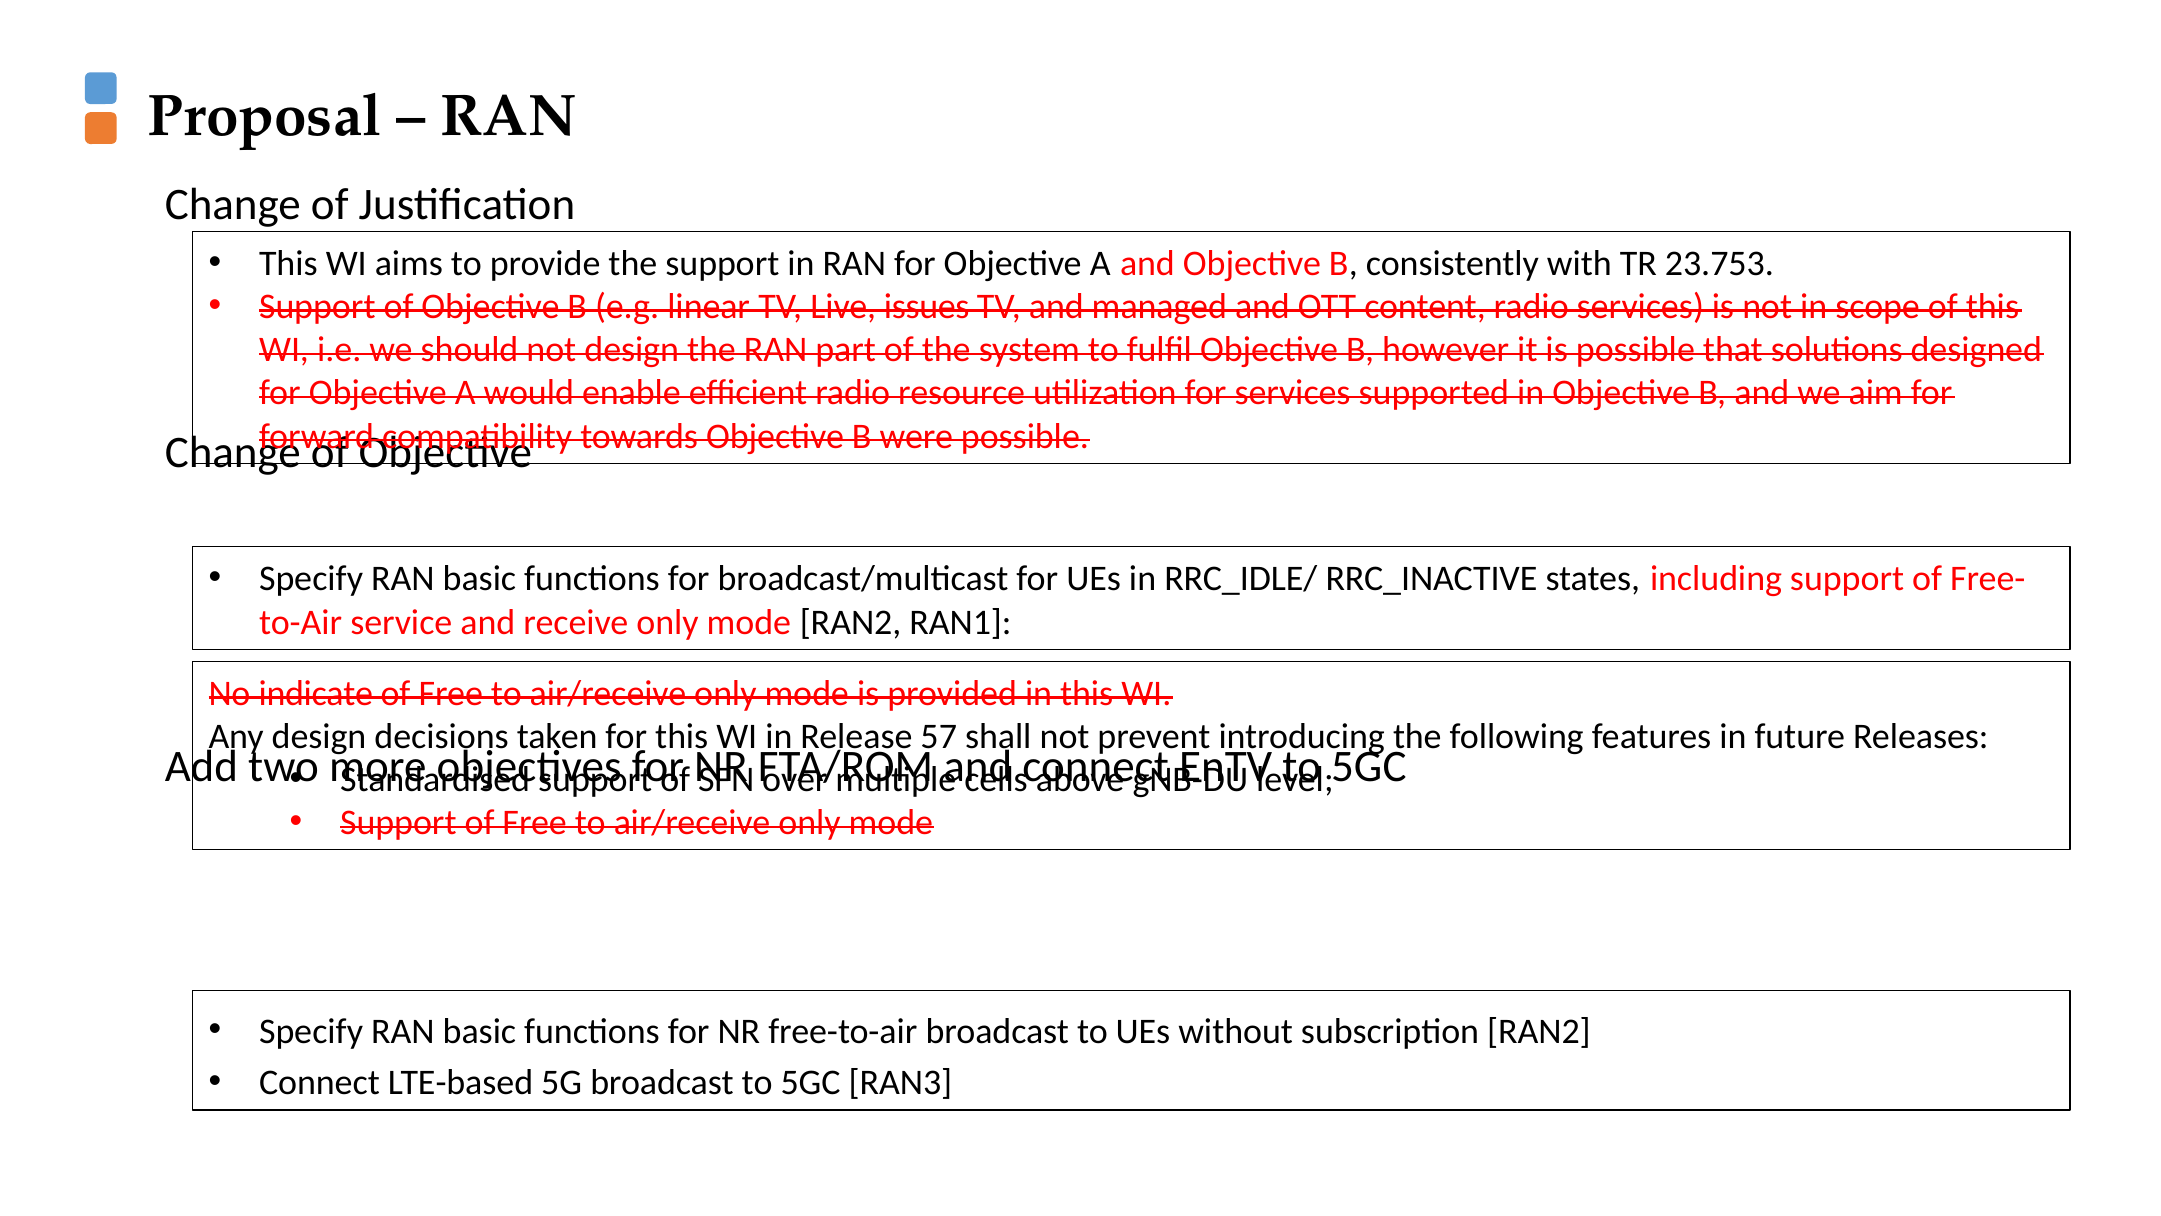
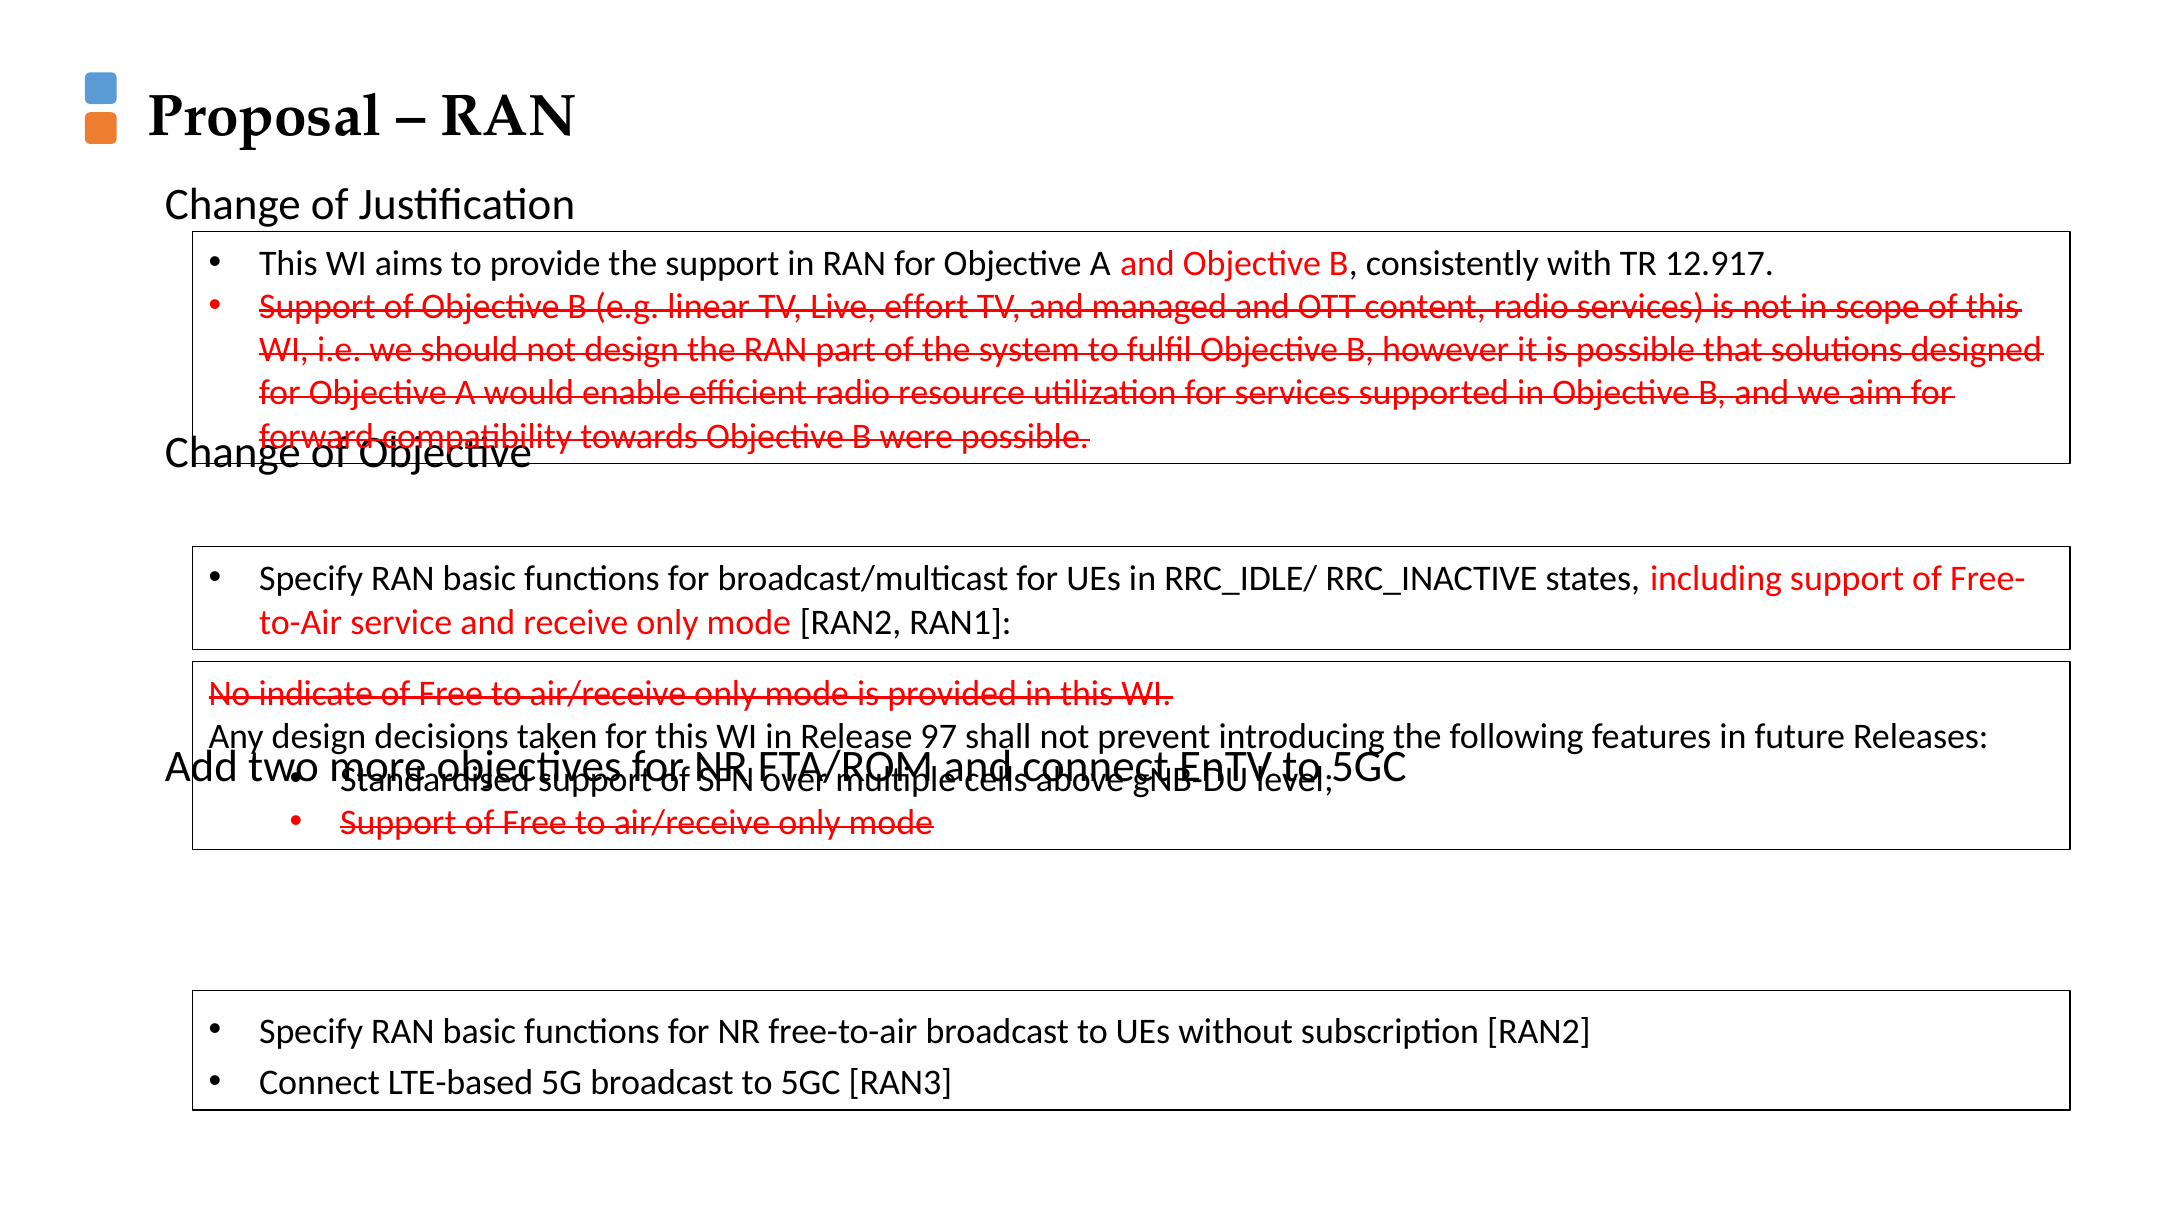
23.753: 23.753 -> 12.917 (1719, 263)
issues: issues -> effort (926, 306)
57: 57 -> 97 (939, 736)
